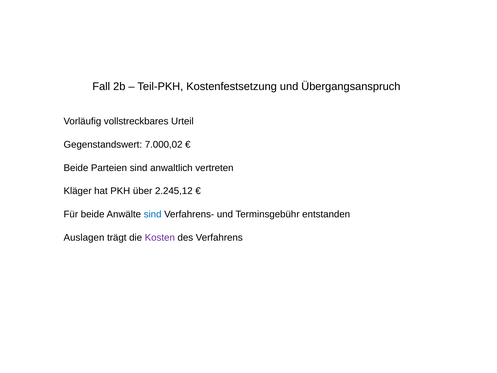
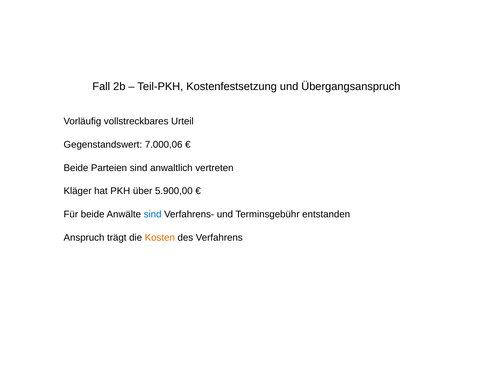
7.000,02: 7.000,02 -> 7.000,06 (164, 145)
2.245,12: 2.245,12 -> 5.900,00 (174, 191)
Auslagen: Auslagen -> Anspruch (84, 237)
Kosten colour: purple -> orange (160, 237)
